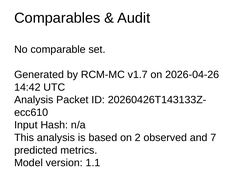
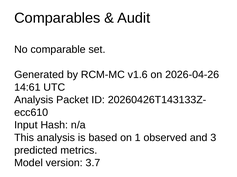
v1.7: v1.7 -> v1.6 (138, 75)
14:42: 14:42 -> 14:61 (27, 88)
2: 2 -> 1 (138, 138)
7: 7 -> 3 (213, 138)
1.1: 1.1 -> 3.7 (93, 163)
